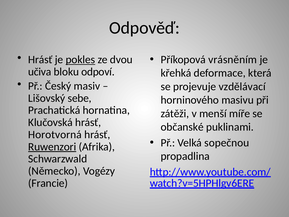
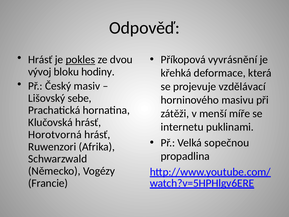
vrásněním: vrásněním -> vyvrásnění (233, 60)
učiva: učiva -> vývoj (40, 72)
odpoví: odpoví -> hodiny (98, 72)
občanské: občanské -> internetu (182, 127)
Ruwenzori underline: present -> none (52, 147)
